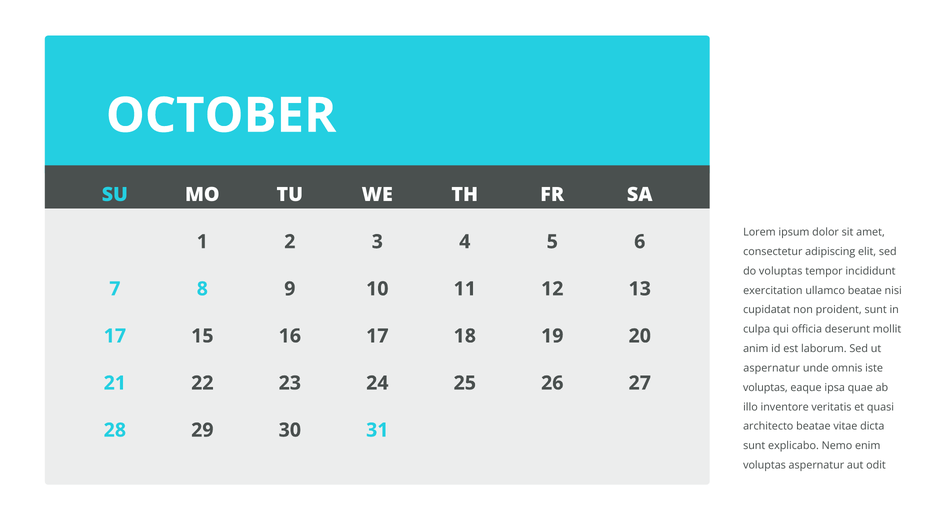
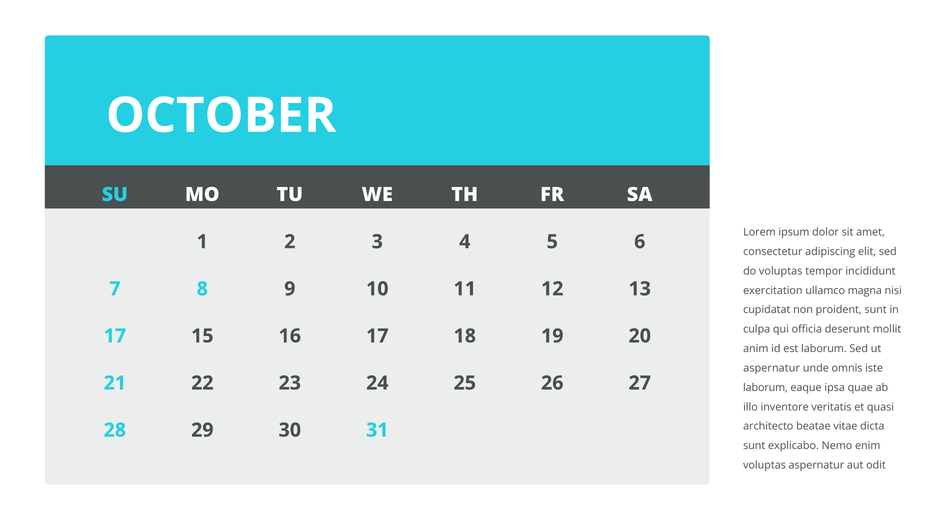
ullamco beatae: beatae -> magna (865, 290)
voluptas: voluptas -> laborum (765, 388)
